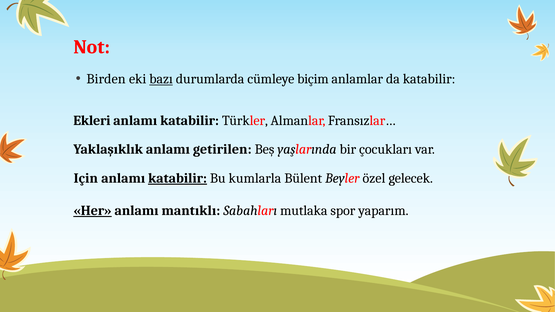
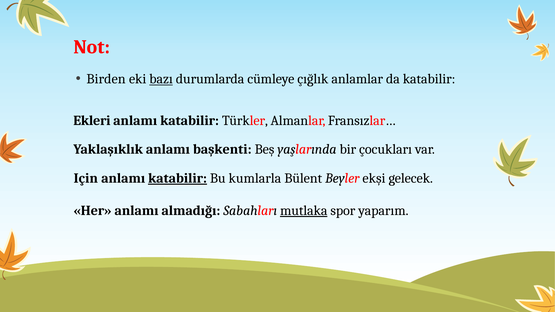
biçim: biçim -> çığlık (313, 79)
getirilen: getirilen -> başkenti (222, 149)
özel: özel -> ekşi (374, 178)
Her underline: present -> none (92, 211)
mantıklı: mantıklı -> almadığı (191, 211)
mutlaka underline: none -> present (304, 211)
